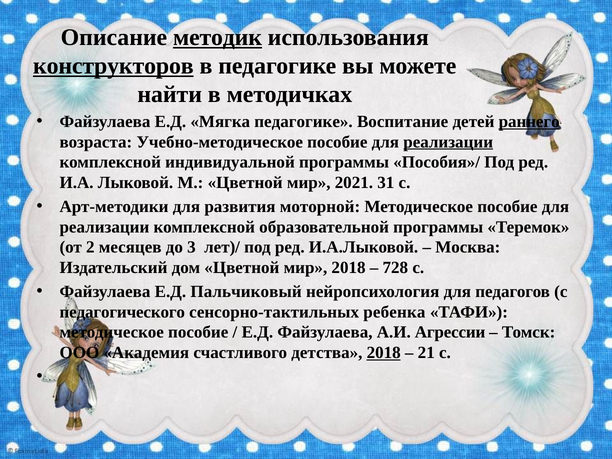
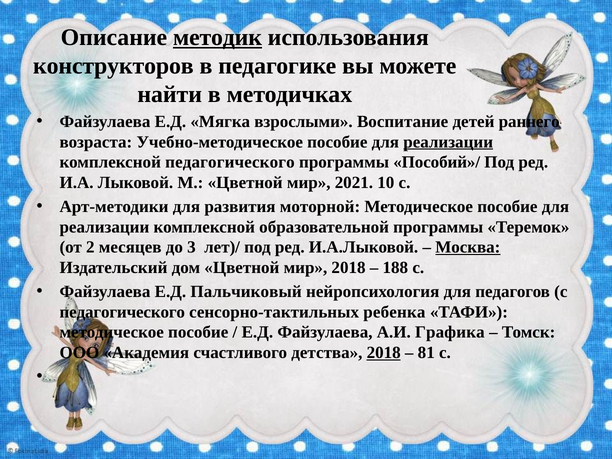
конструкторов underline: present -> none (113, 66)
Мягка педагогике: педагогике -> взрослыми (304, 122)
раннего underline: present -> none (529, 122)
комплексной индивидуальной: индивидуальной -> педагогического (230, 162)
Пособия»/: Пособия»/ -> Пособий»/ (437, 162)
31: 31 -> 10 (386, 183)
Москва underline: none -> present (468, 247)
728: 728 -> 188 (395, 268)
Агрессии: Агрессии -> Графика (450, 332)
21: 21 -> 81 (426, 353)
